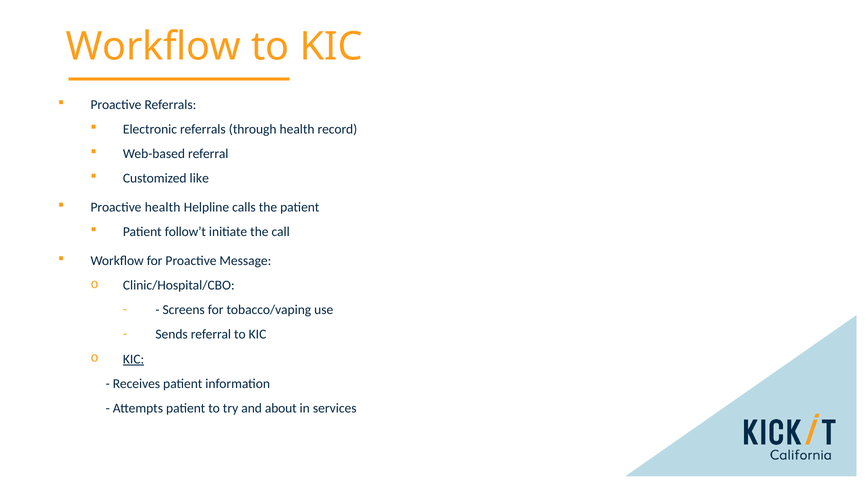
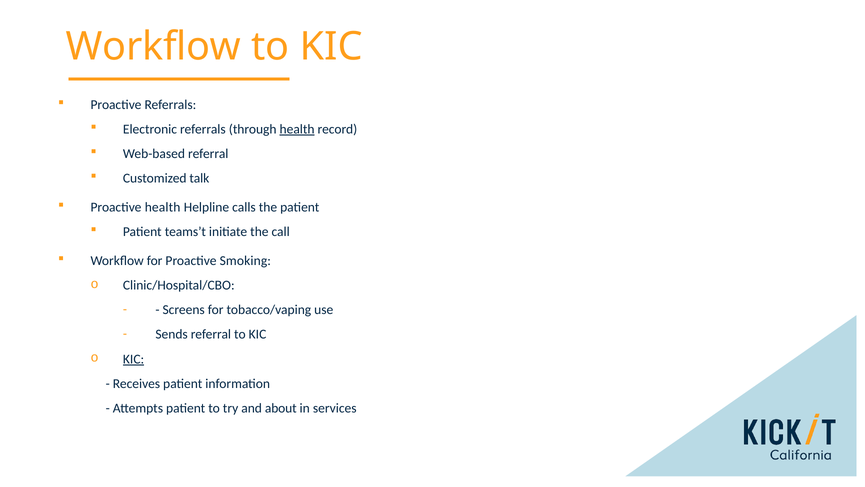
health underline: none -> present (297, 129)
like: like -> talk (199, 178)
follow’t: follow’t -> teams’t (185, 232)
Message: Message -> Smoking (245, 261)
